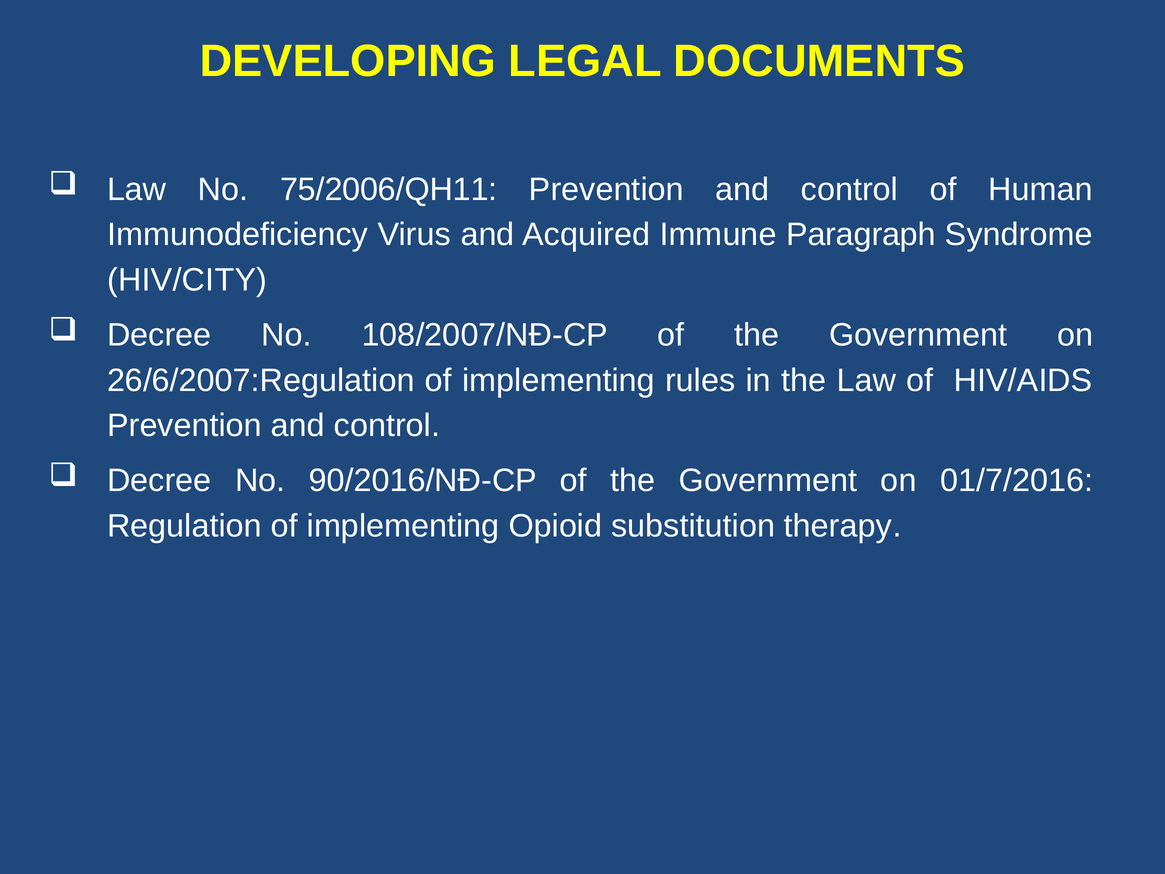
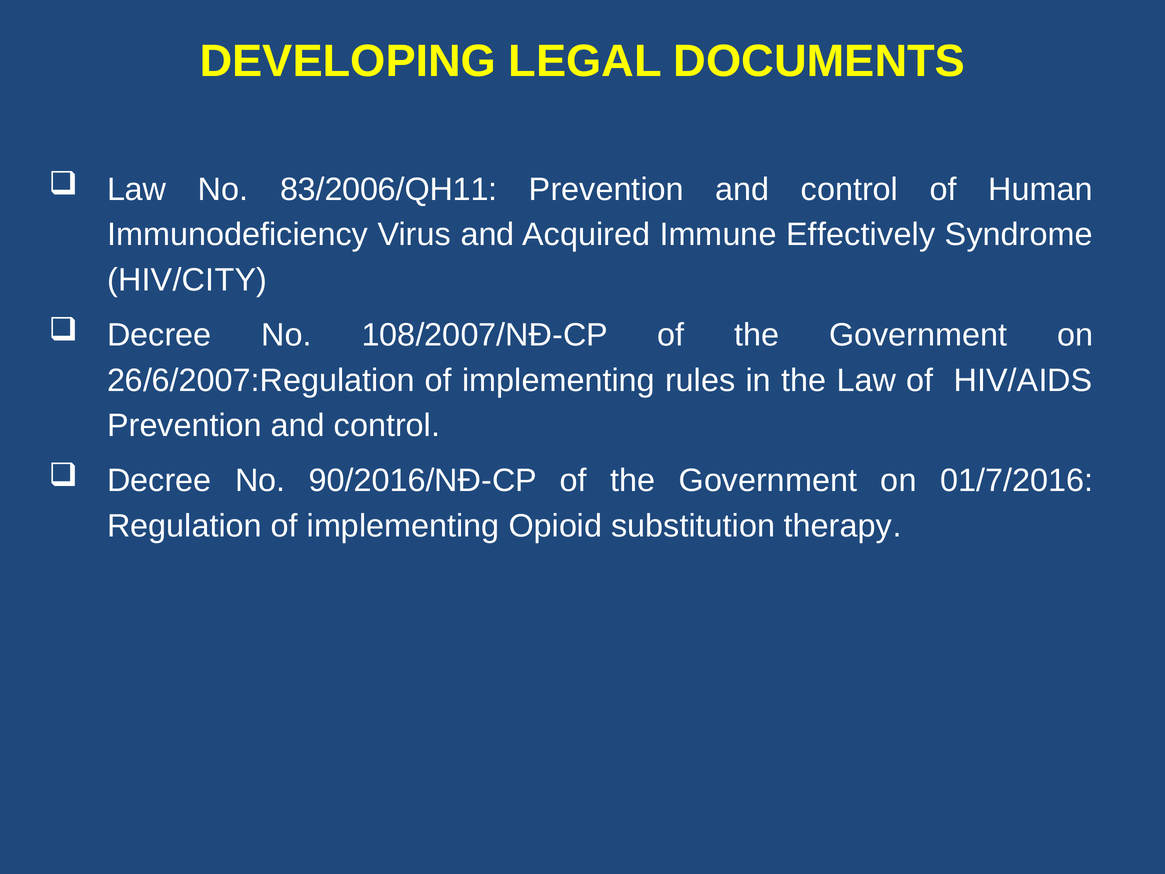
75/2006/QH11: 75/2006/QH11 -> 83/2006/QH11 (389, 189)
Paragraph: Paragraph -> Effectively (861, 235)
